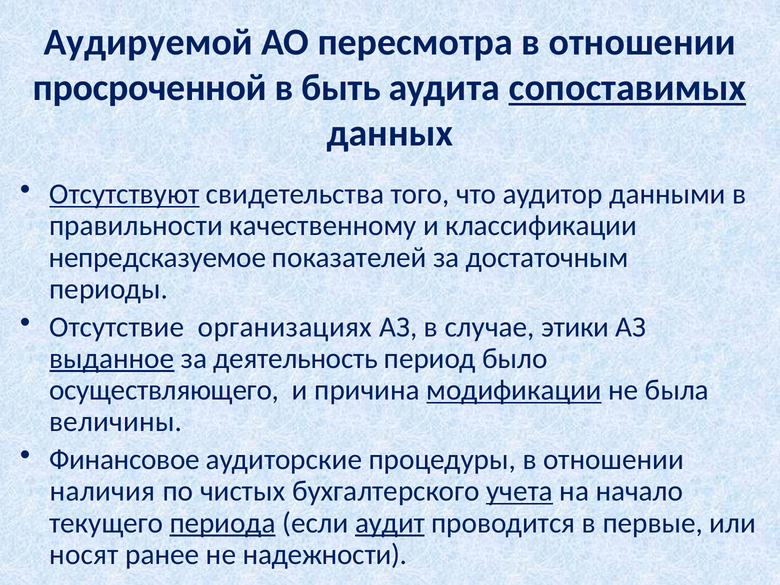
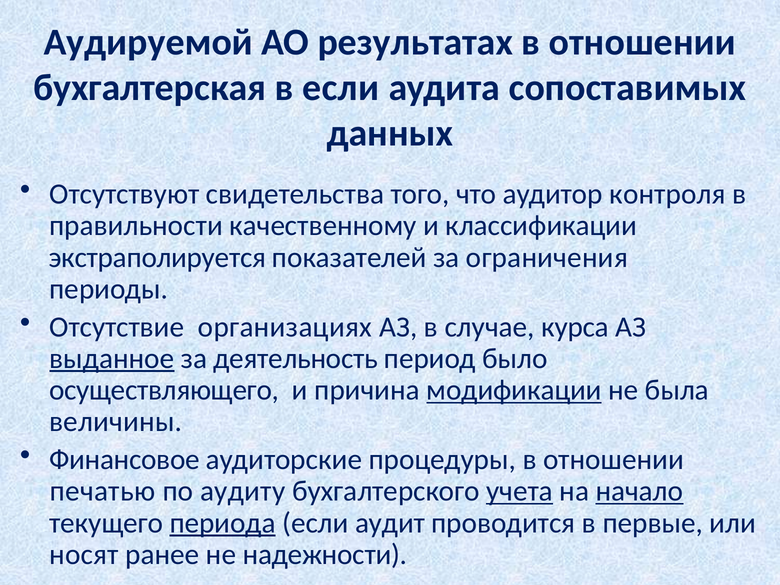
пересмотра: пересмотра -> результатах (415, 42)
просроченной: просроченной -> бухгалтерская (150, 88)
в быть: быть -> если (341, 88)
сопоставимых underline: present -> none (627, 88)
Отсутствуют underline: present -> none (124, 194)
данными: данными -> контроля (667, 194)
непредсказуемое: непредсказуемое -> экстраполируется (157, 257)
достаточным: достаточным -> ограничения (547, 257)
этики: этики -> курса (575, 327)
наличия: наличия -> печатью (103, 491)
чистых: чистых -> аудиту (243, 491)
начало underline: none -> present (639, 491)
аудит underline: present -> none (390, 523)
